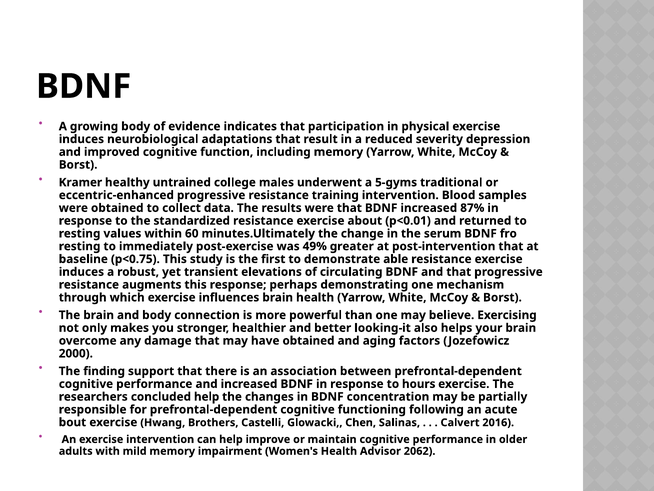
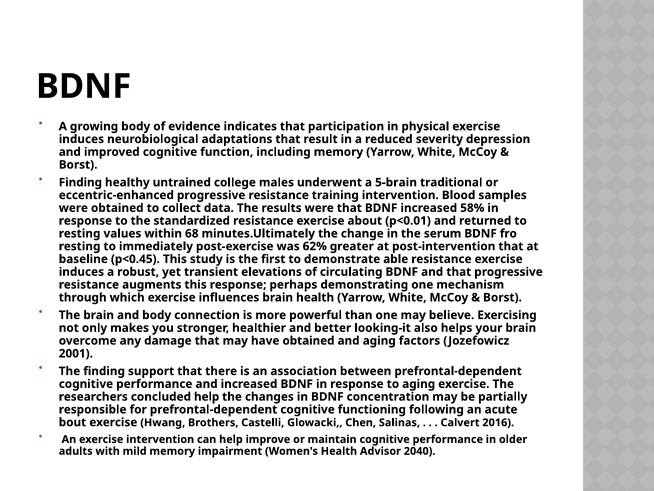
Kramer: Kramer -> Finding (80, 182)
5-gyms: 5-gyms -> 5-brain (396, 182)
87%: 87% -> 58% (472, 208)
60: 60 -> 68 (192, 233)
49%: 49% -> 62% (315, 246)
p<0.75: p<0.75 -> p<0.45 (135, 259)
2000: 2000 -> 2001 (76, 353)
to hours: hours -> aging (419, 384)
2062: 2062 -> 2040 (420, 451)
